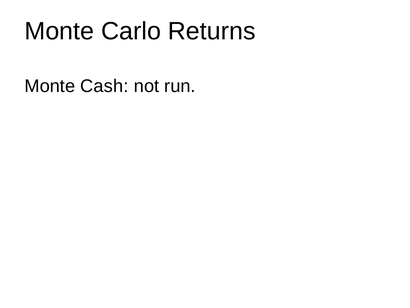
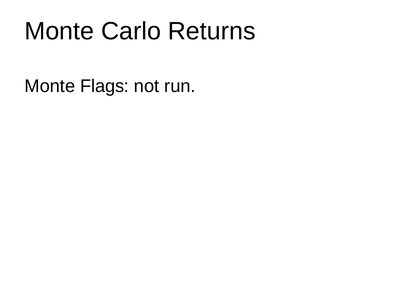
Cash: Cash -> Flags (105, 86)
